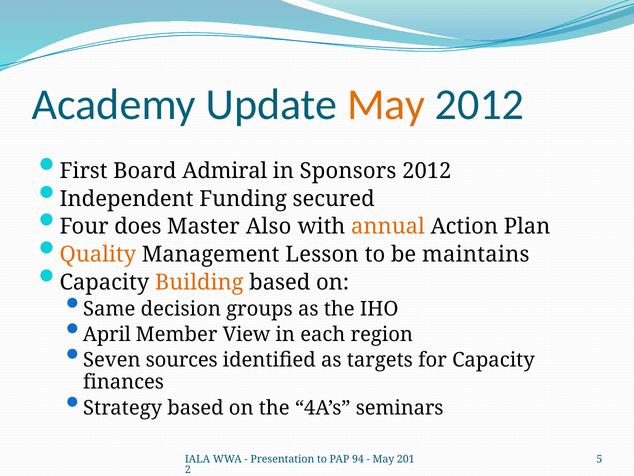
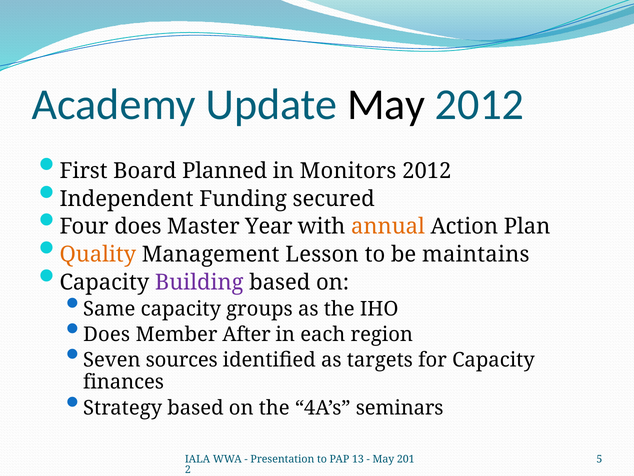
May colour: orange -> black (386, 105)
Admiral: Admiral -> Planned (225, 171)
Sponsors: Sponsors -> Monitors (348, 171)
Also: Also -> Year (269, 226)
Building colour: orange -> purple (199, 282)
Same decision: decision -> capacity (181, 309)
April: April -> Does (107, 334)
View: View -> After (247, 334)
94: 94 -> 13 (358, 459)
